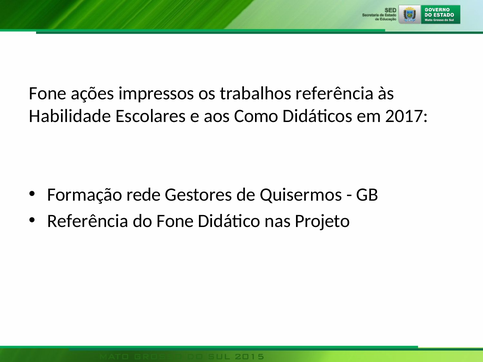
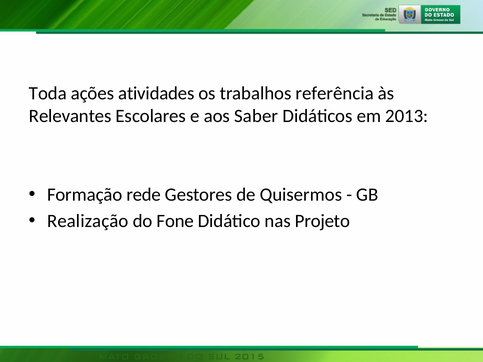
Fone: Fone -> Toda (48, 93)
impressos: impressos -> atividades (156, 93)
Habilidade: Habilidade -> Relevantes (70, 116)
Como: Como -> Saber (256, 116)
2017: 2017 -> 2013 (407, 116)
Referência: Referência -> Realização (88, 221)
